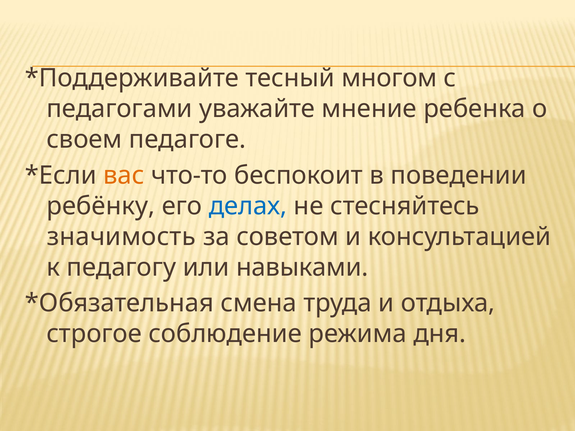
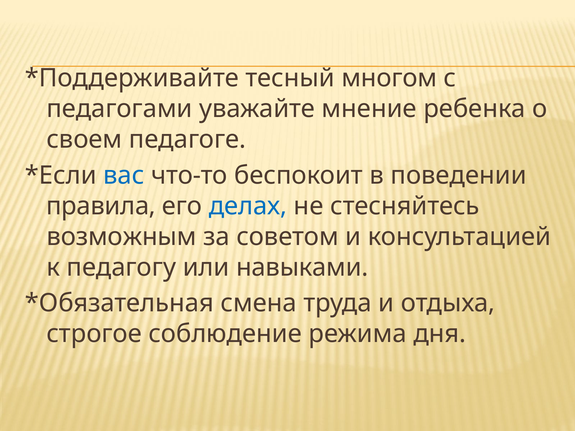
вас colour: orange -> blue (124, 175)
ребёнку: ребёнку -> правила (101, 206)
значимость: значимость -> возможным (121, 237)
